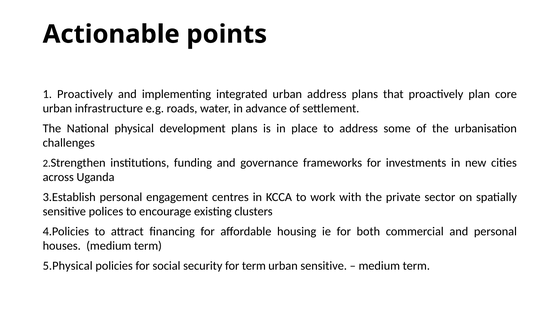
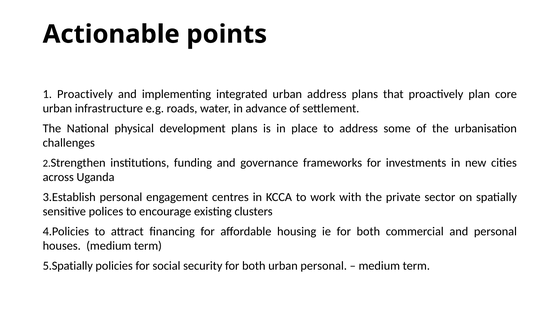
5.Physical: 5.Physical -> 5.Spatially (68, 266)
security for term: term -> both (254, 266)
urban sensitive: sensitive -> personal (324, 266)
